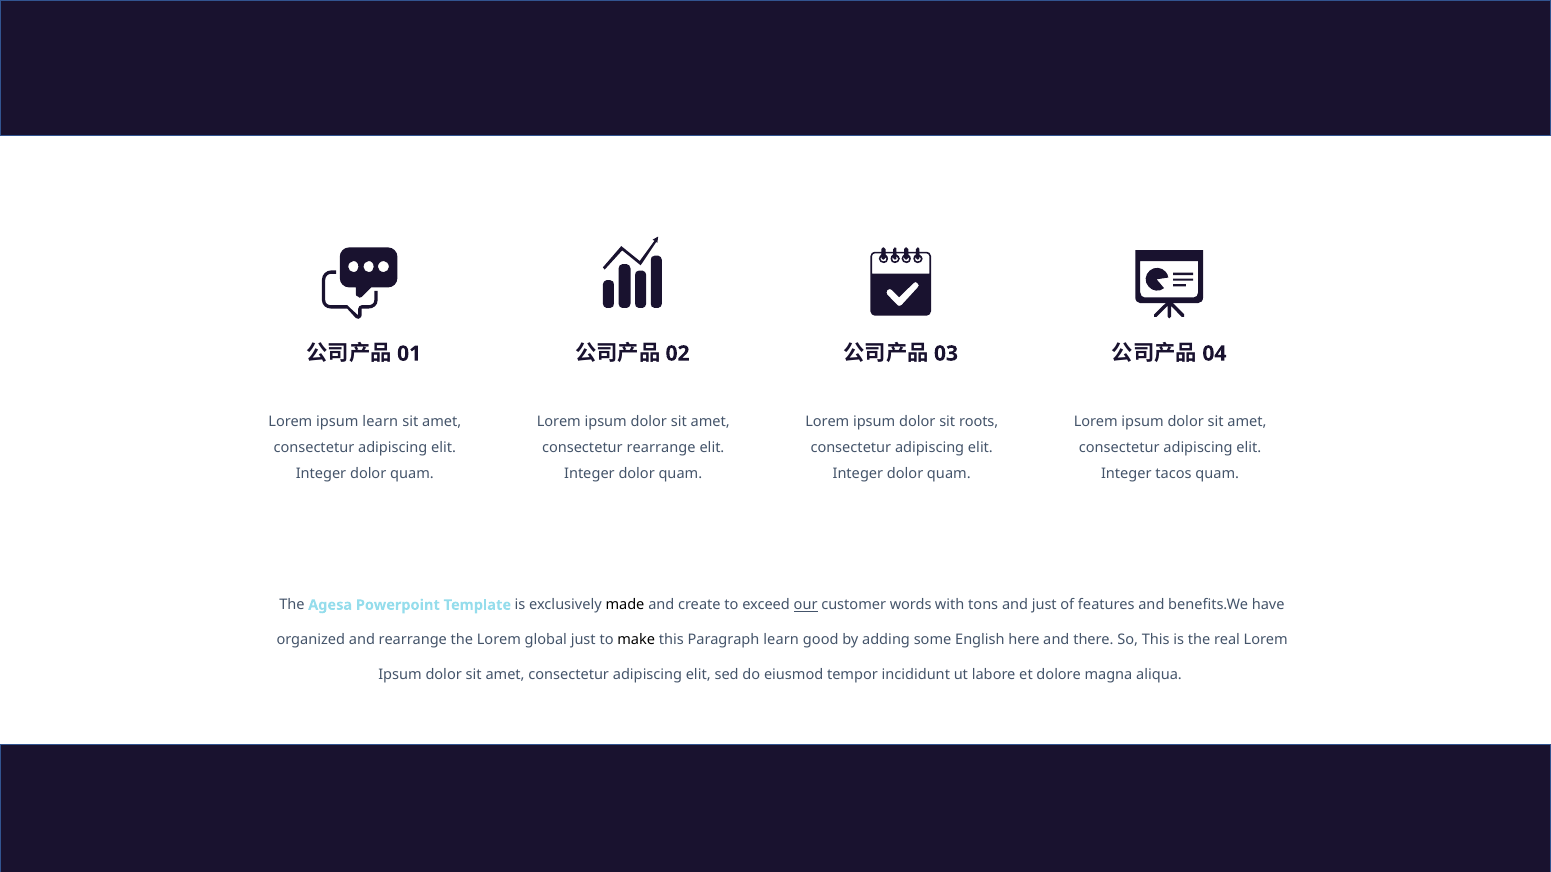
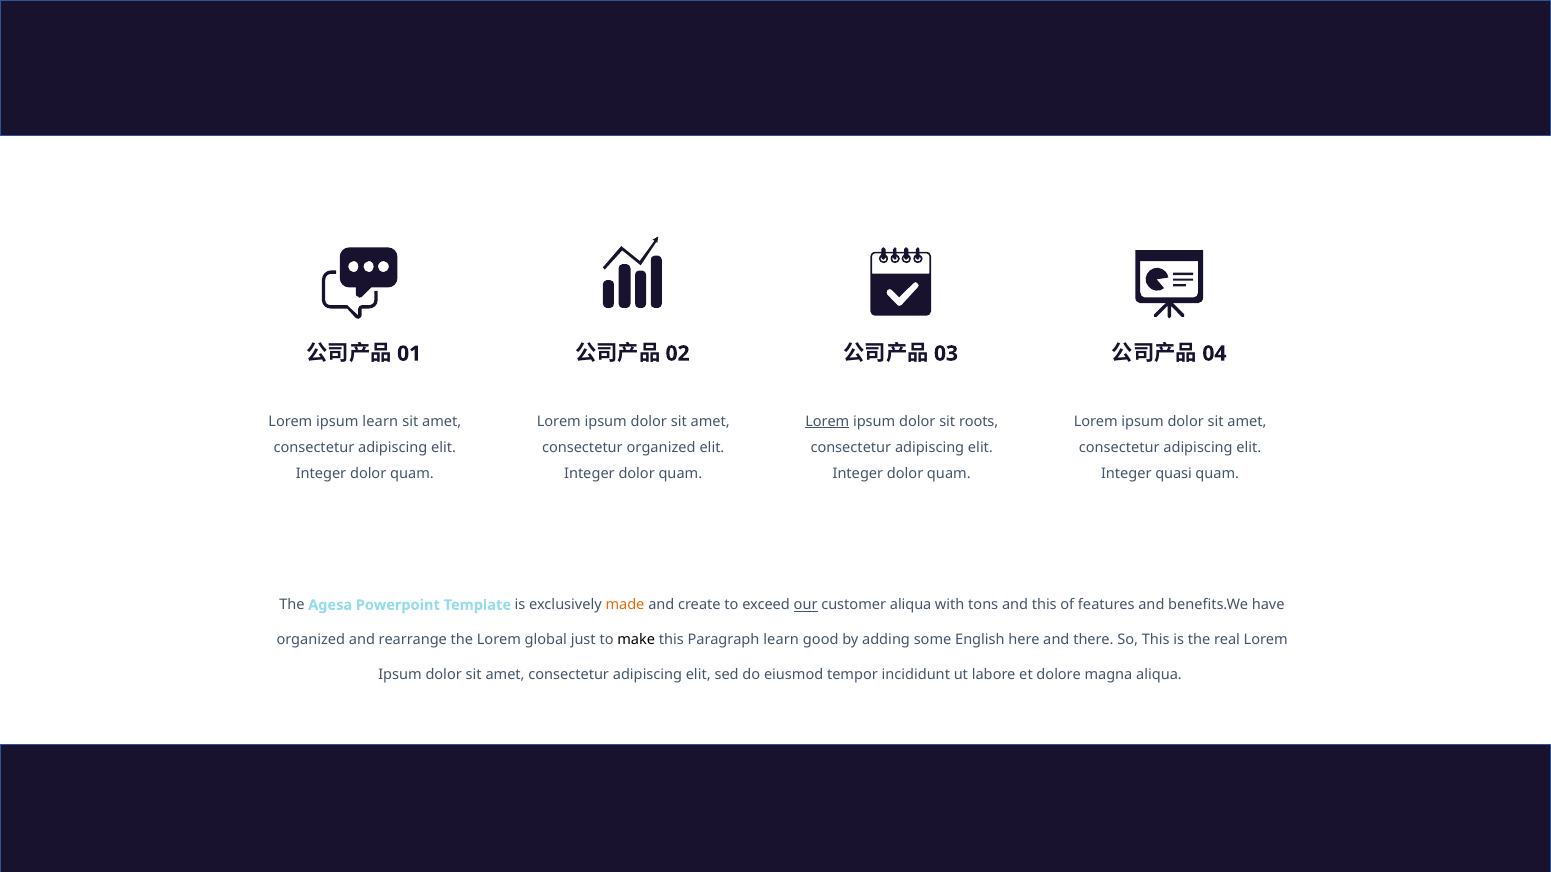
Lorem underline: none -> present (827, 422)
consectetur rearrange: rearrange -> organized (661, 448)
tacos: tacos -> quasi (1174, 474)
made colour: black -> orange (625, 605)
customer words: words -> aliqua (911, 605)
and just: just -> this (1044, 605)
